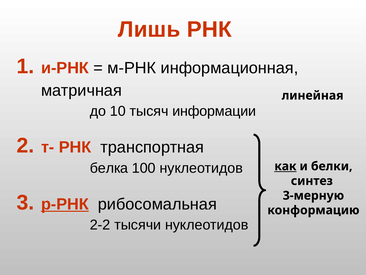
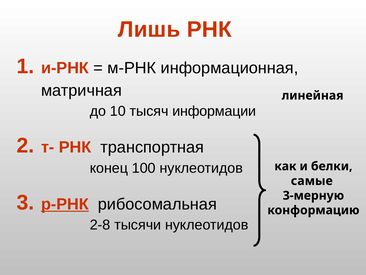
белка: белка -> конец (109, 168)
как underline: present -> none (285, 166)
синтез: синтез -> самые (312, 181)
2-2: 2-2 -> 2-8 (100, 225)
